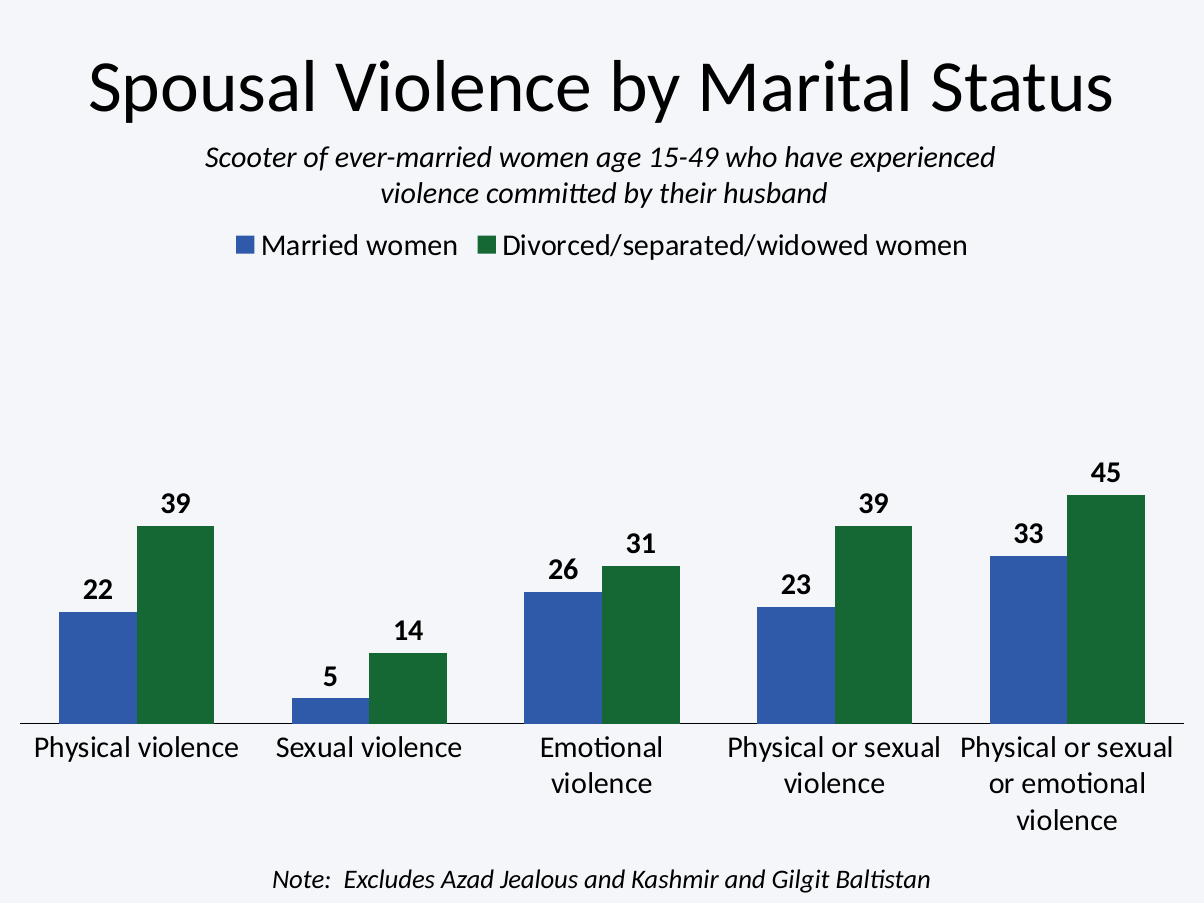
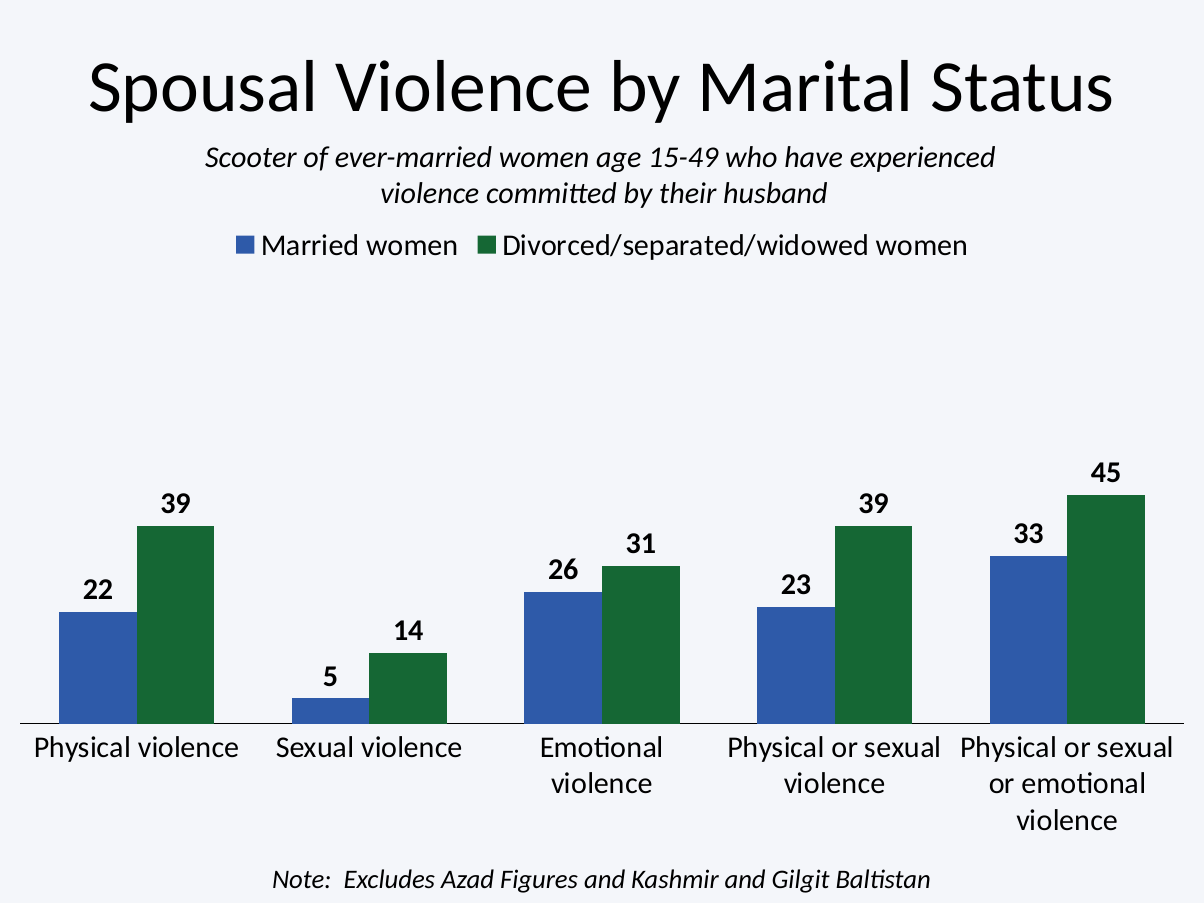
Jealous: Jealous -> Figures (539, 879)
